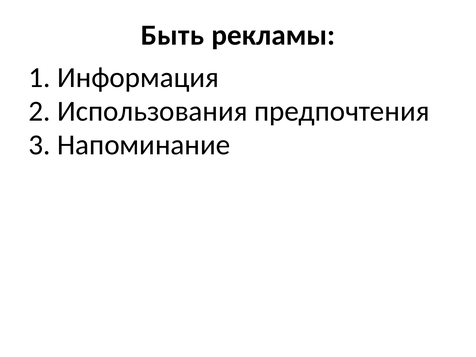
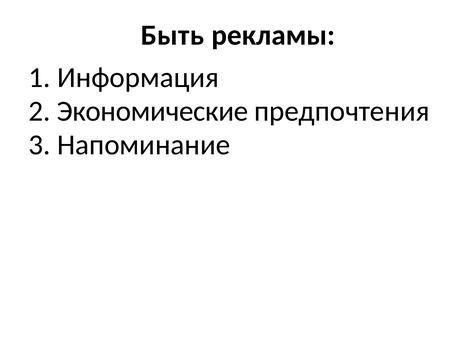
Использования: Использования -> Экономические (153, 111)
